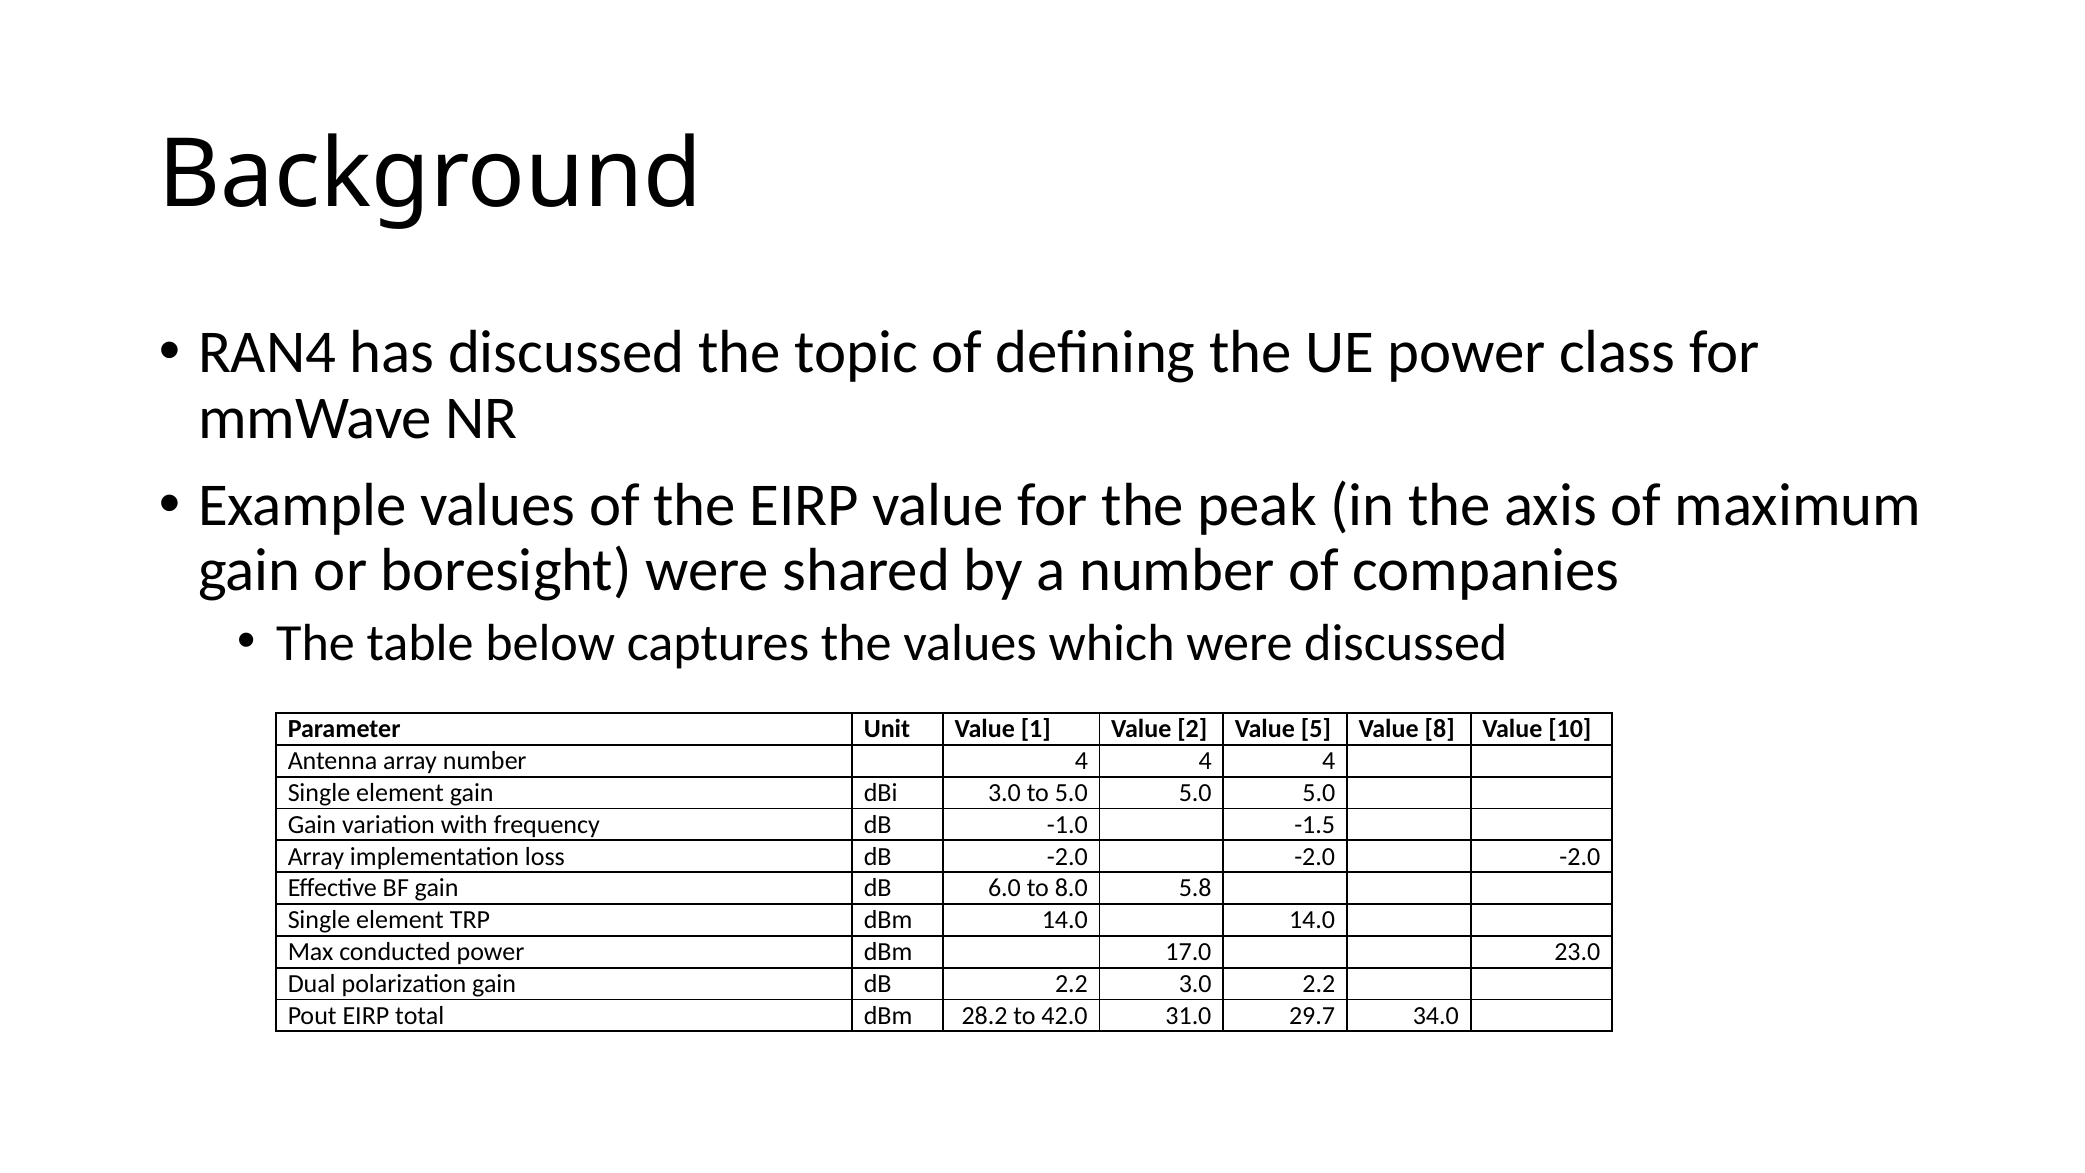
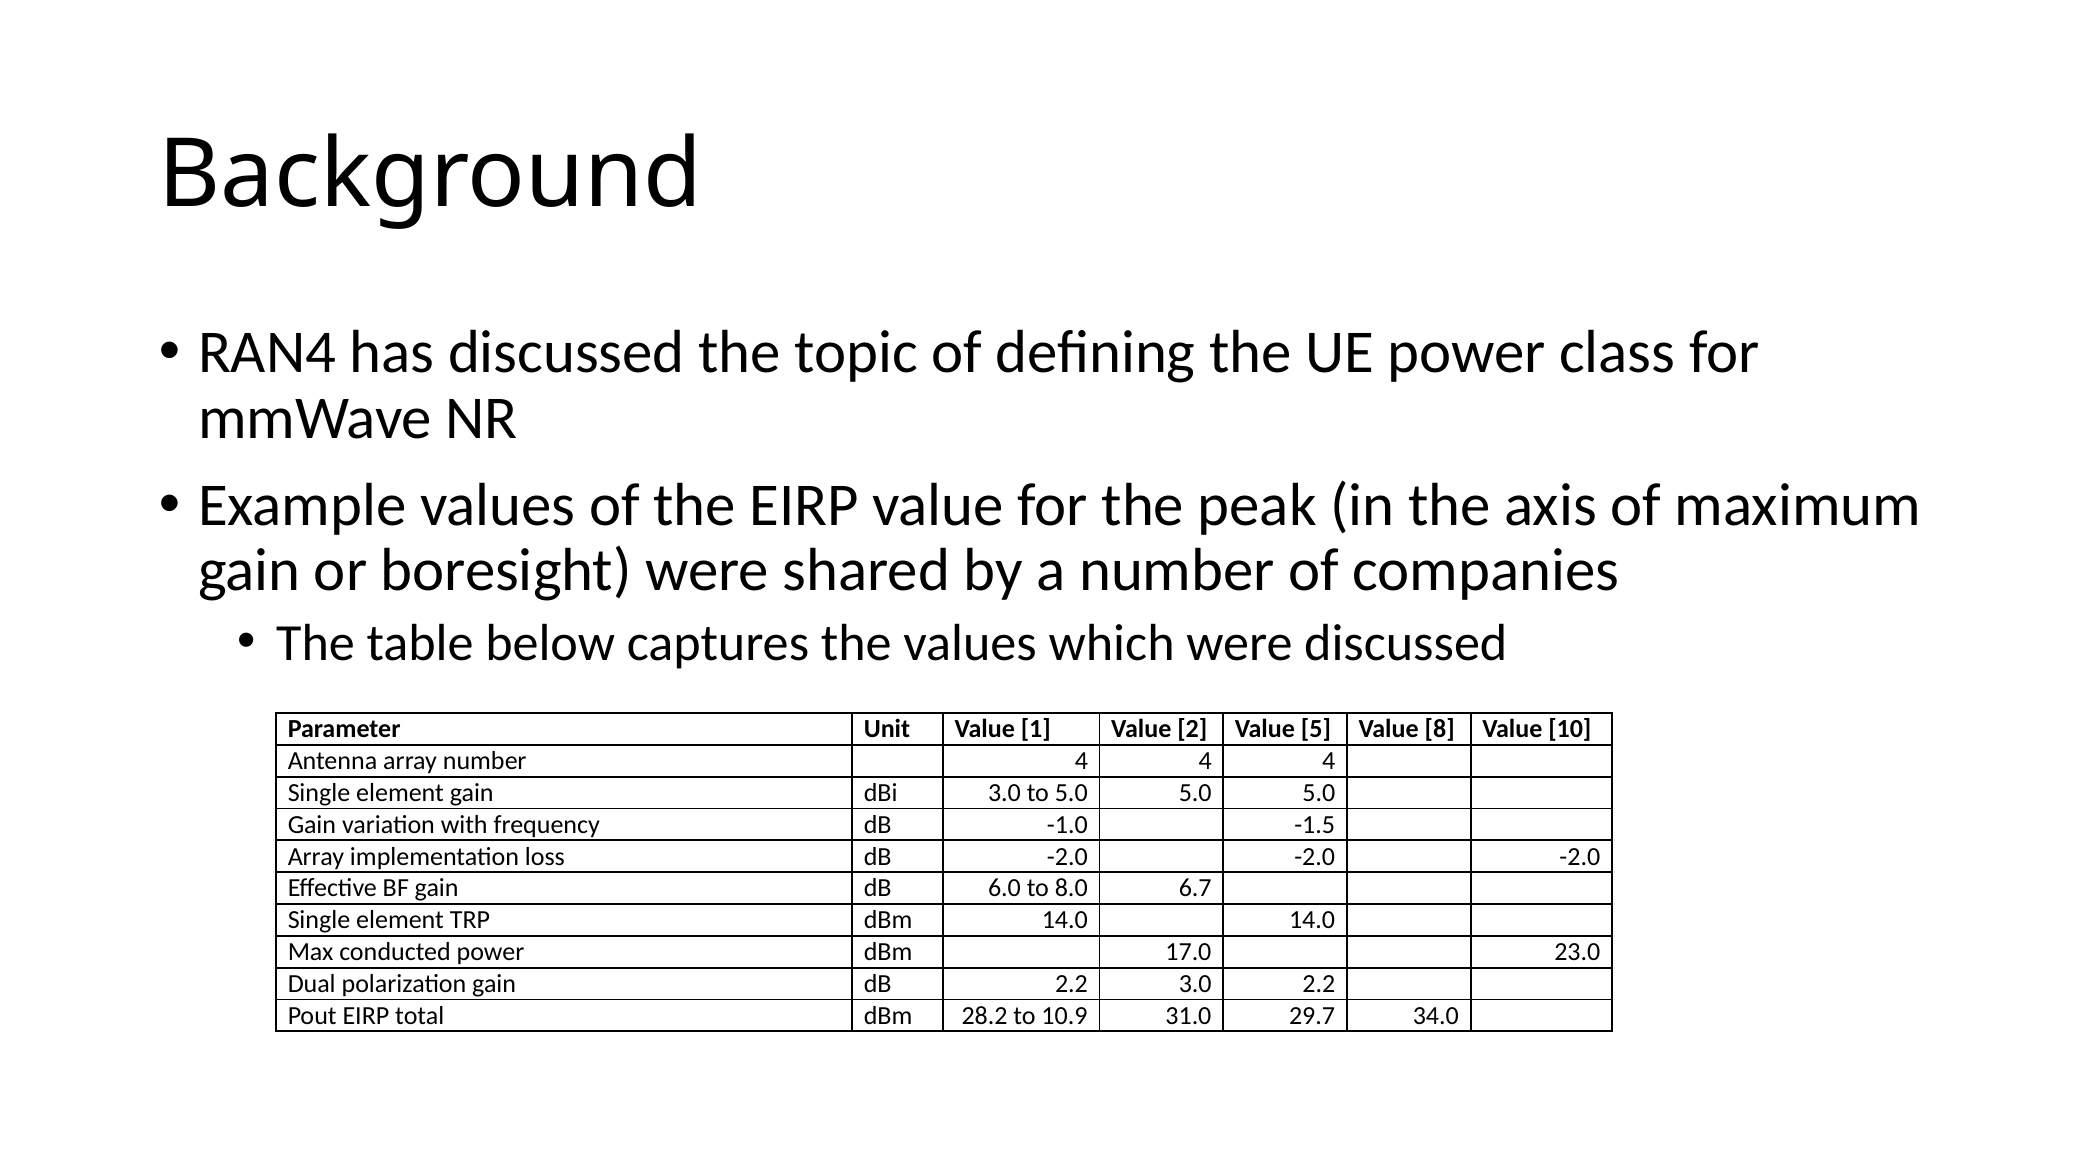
5.8: 5.8 -> 6.7 (1195, 888)
42.0: 42.0 -> 10.9 (1064, 1016)
